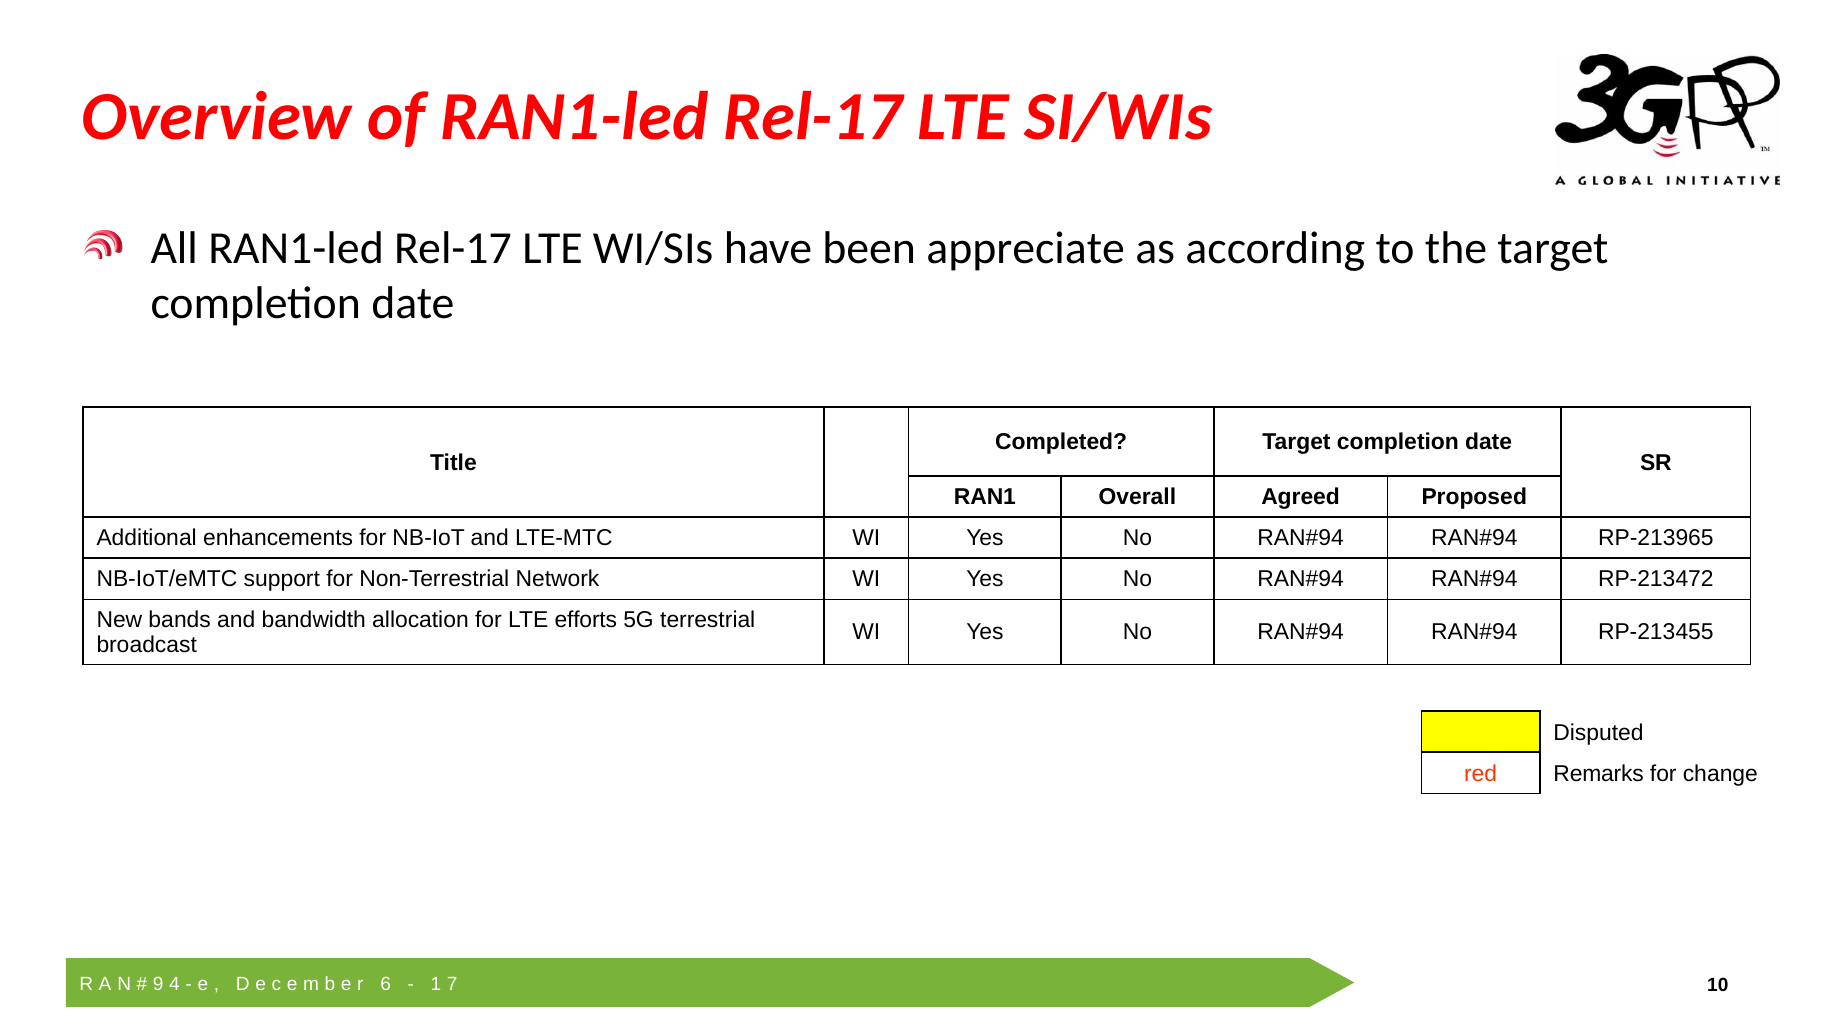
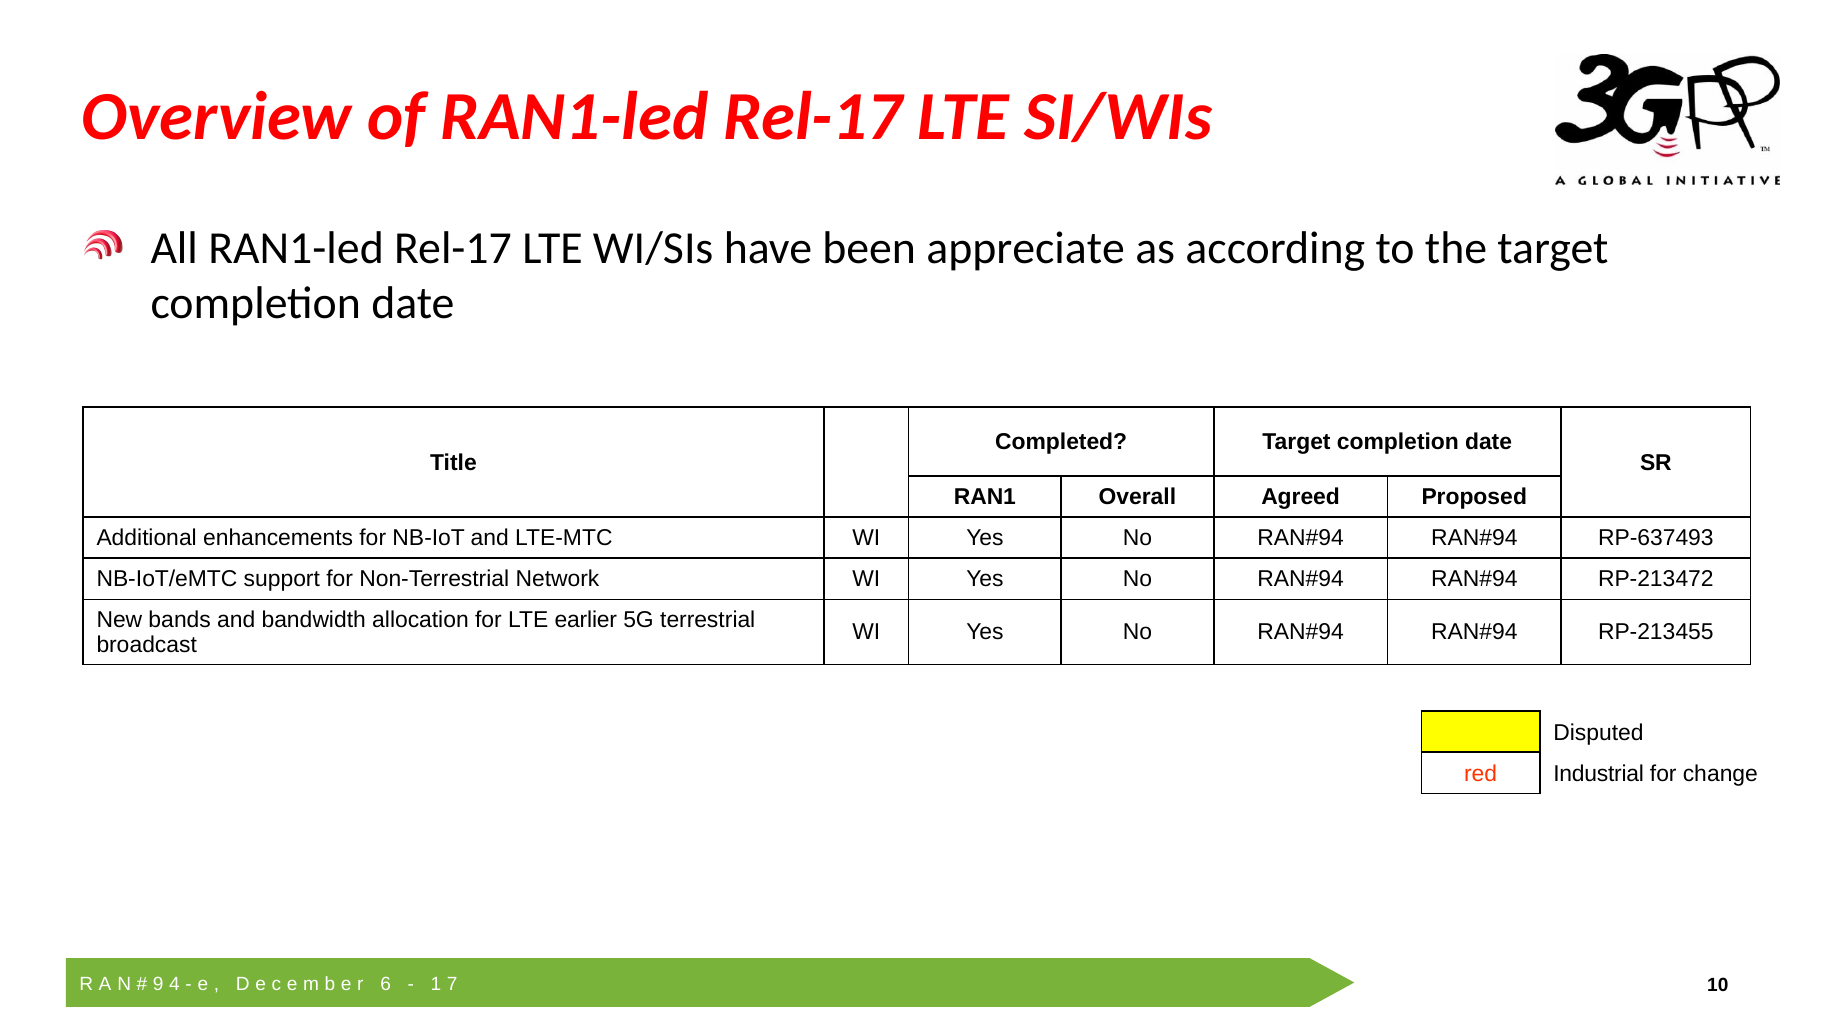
RP-213965: RP-213965 -> RP-637493 (1656, 538)
efforts: efforts -> earlier (586, 619)
Remarks: Remarks -> Industrial (1599, 774)
